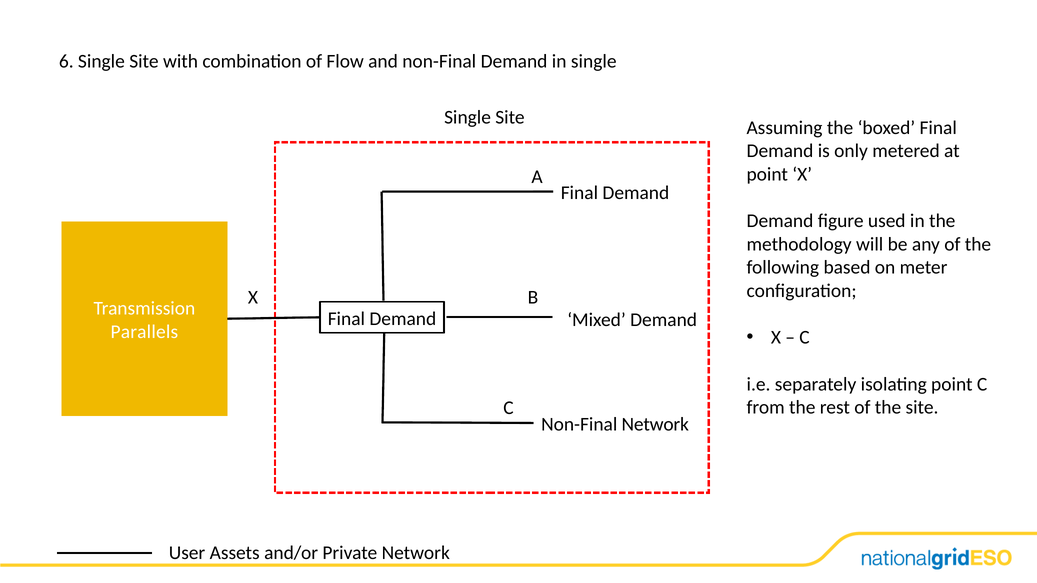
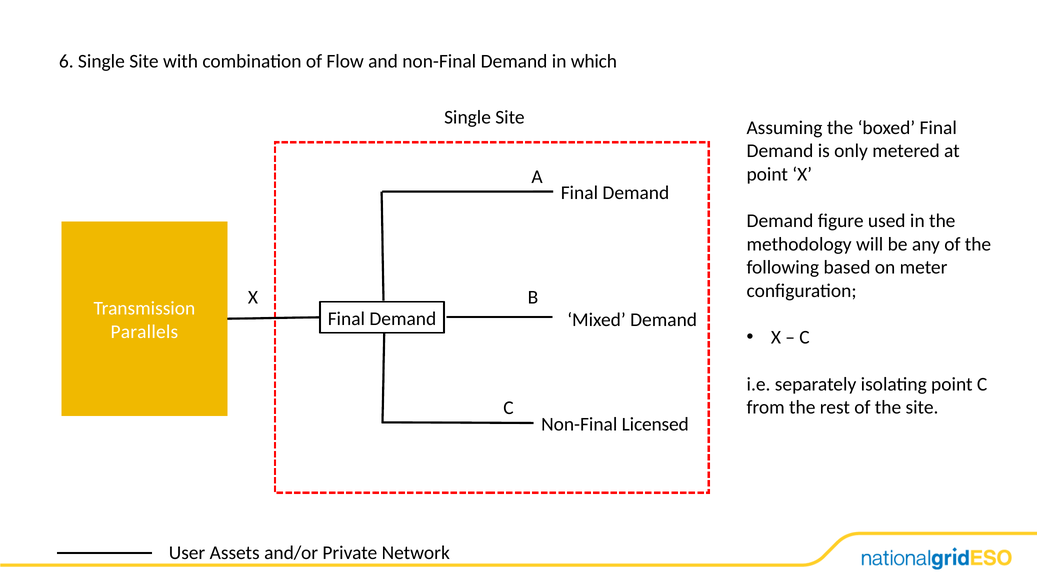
in single: single -> which (594, 62)
Non-Final Network: Network -> Licensed (655, 425)
